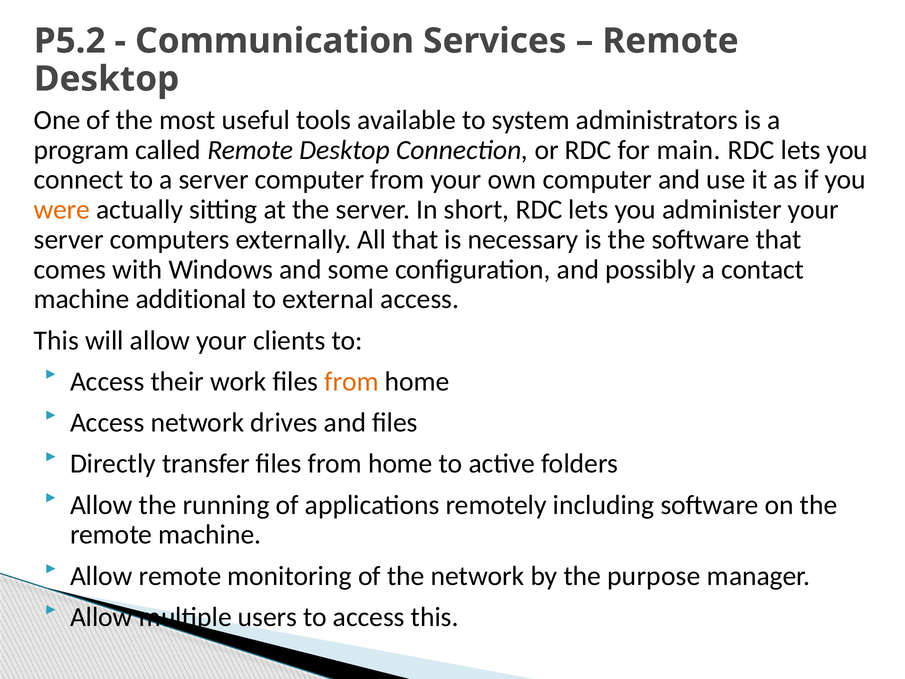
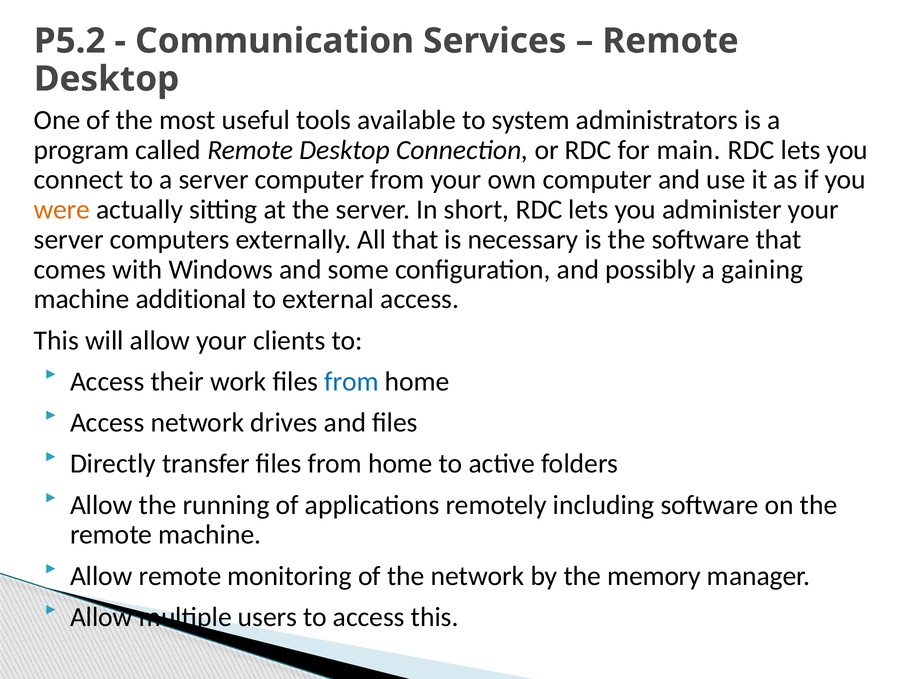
contact: contact -> gaining (762, 269)
from colour: orange -> blue (351, 381)
purpose: purpose -> memory (654, 576)
